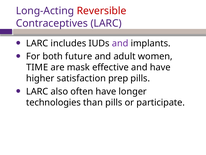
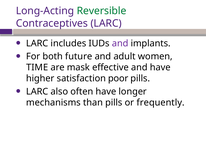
Reversible colour: red -> green (102, 11)
prep: prep -> poor (118, 78)
technologies: technologies -> mechanisms (53, 102)
participate: participate -> frequently (161, 102)
